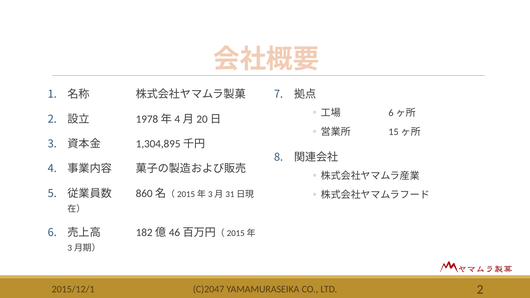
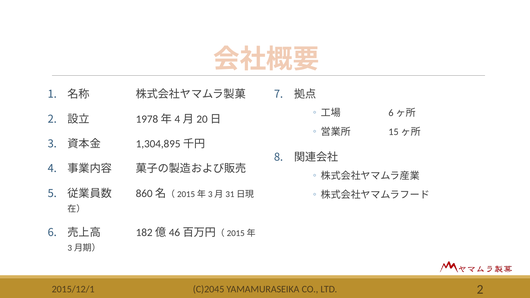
C)2047: C)2047 -> C)2045 (209, 289)
